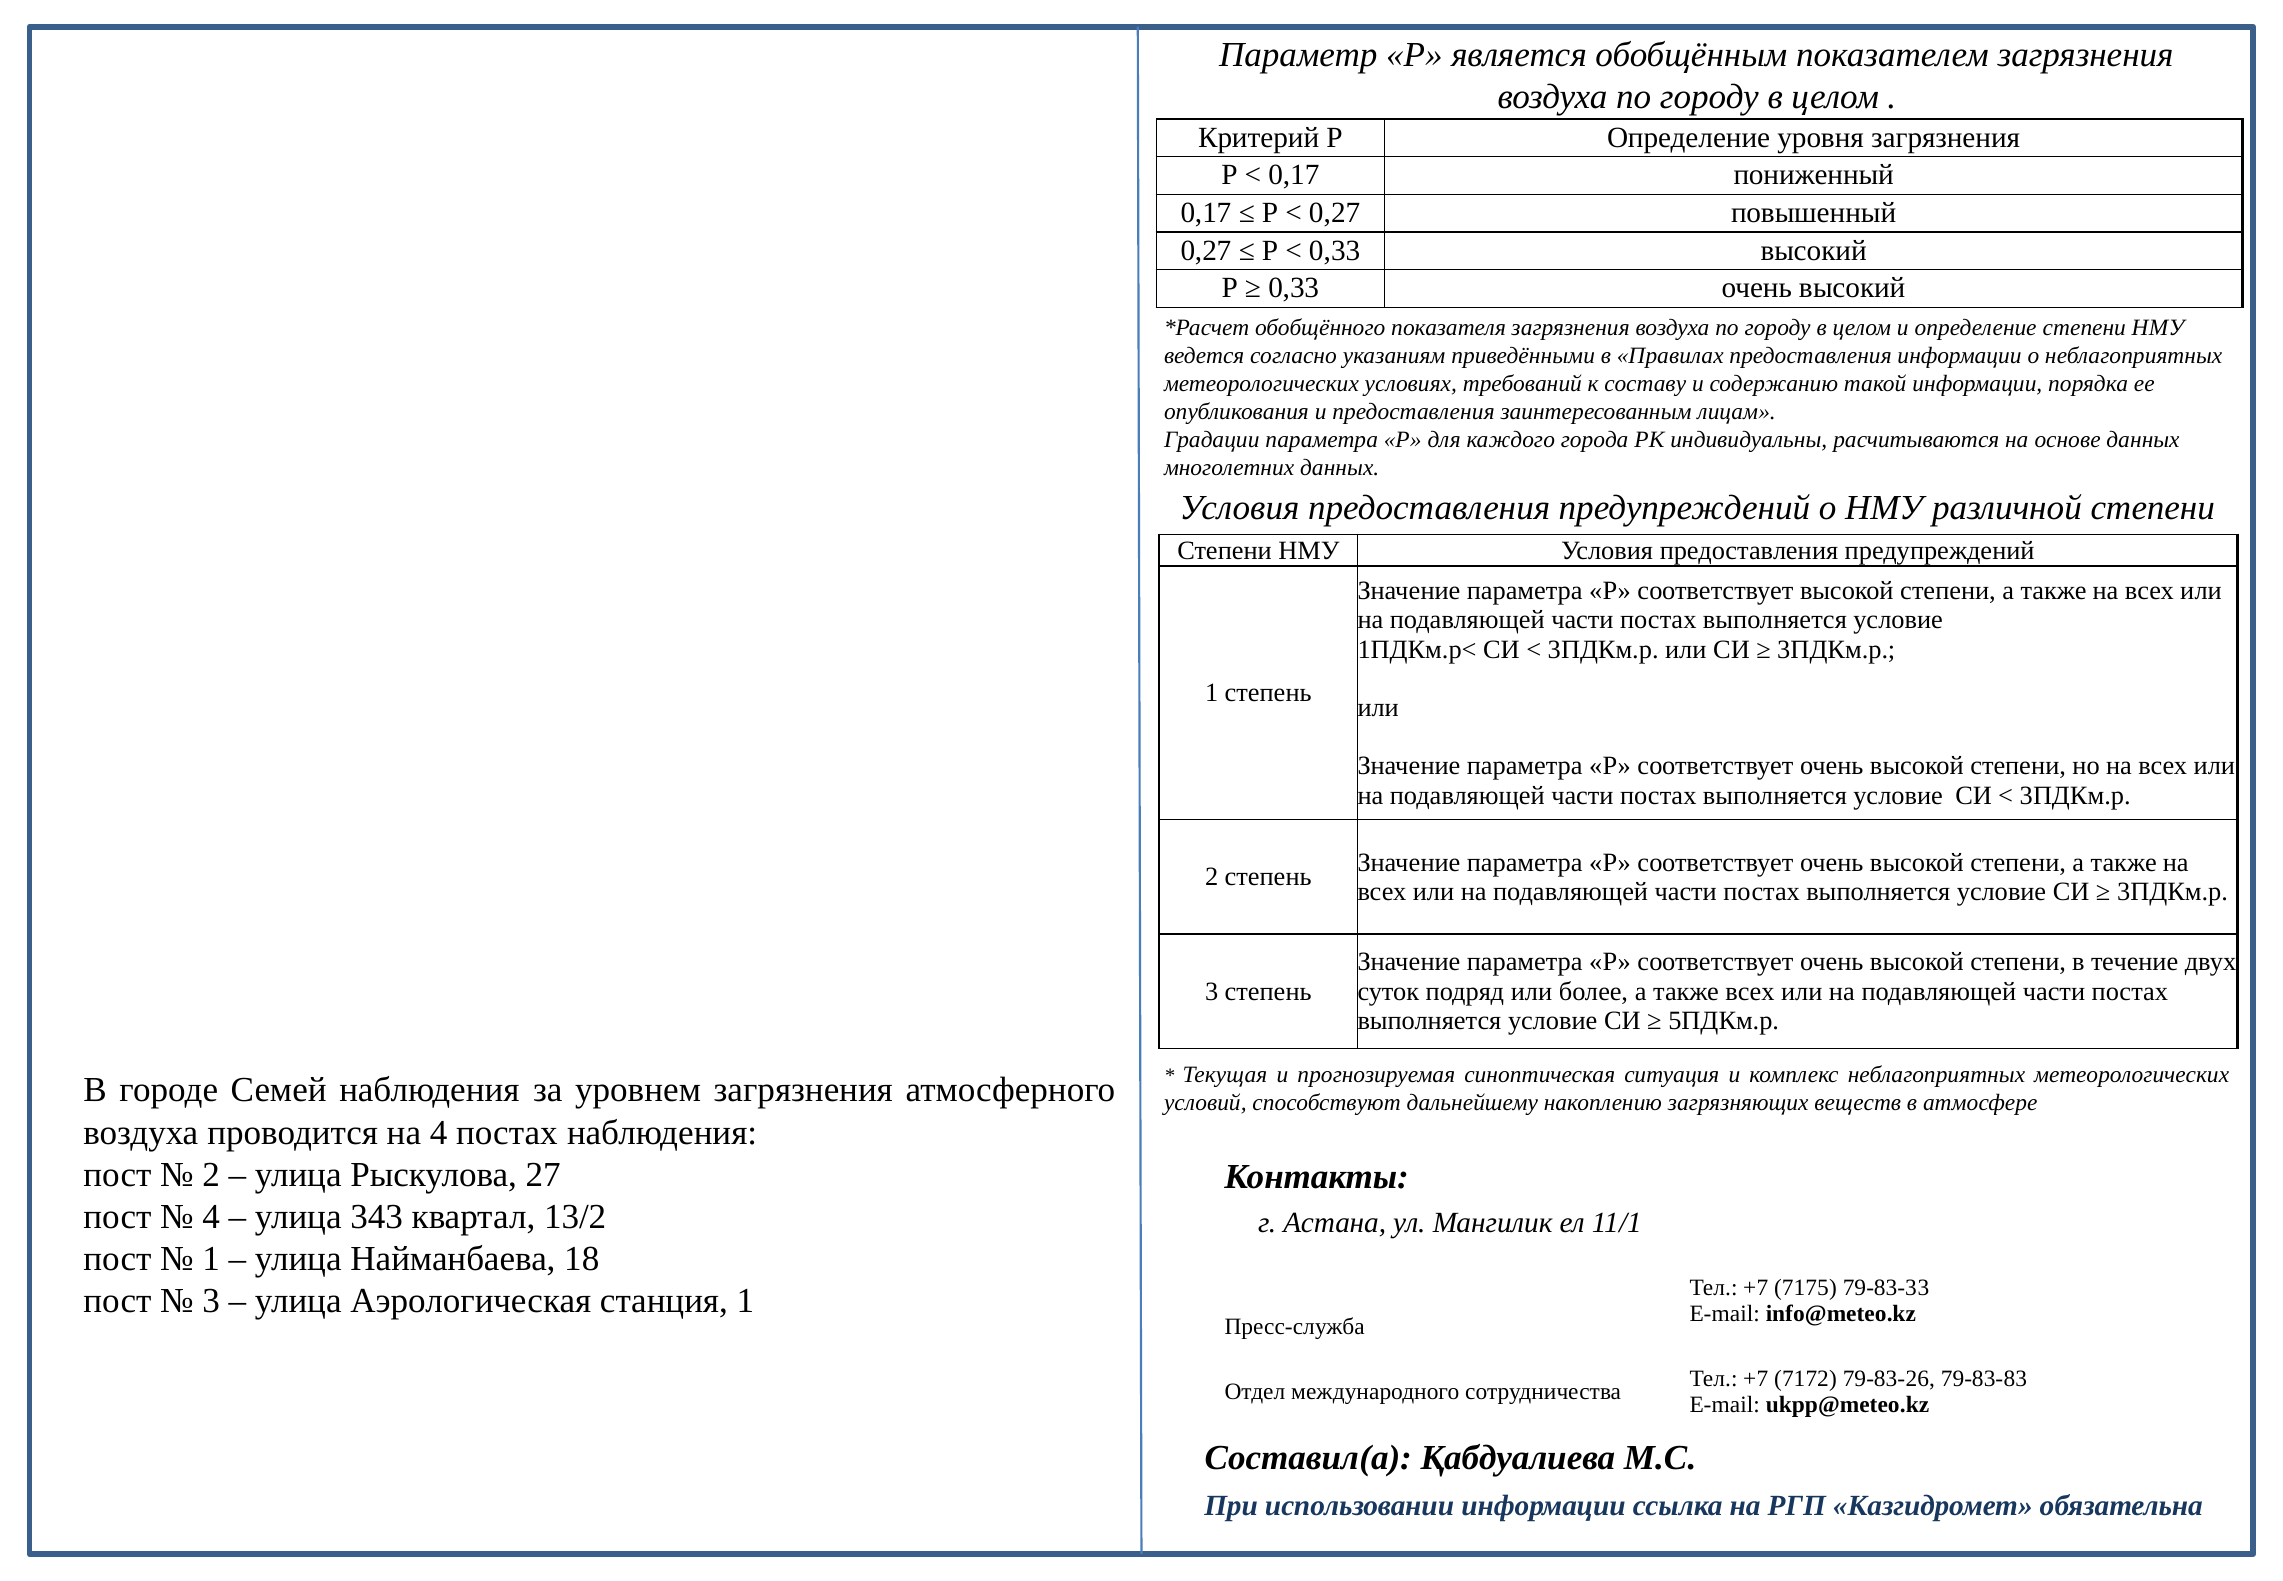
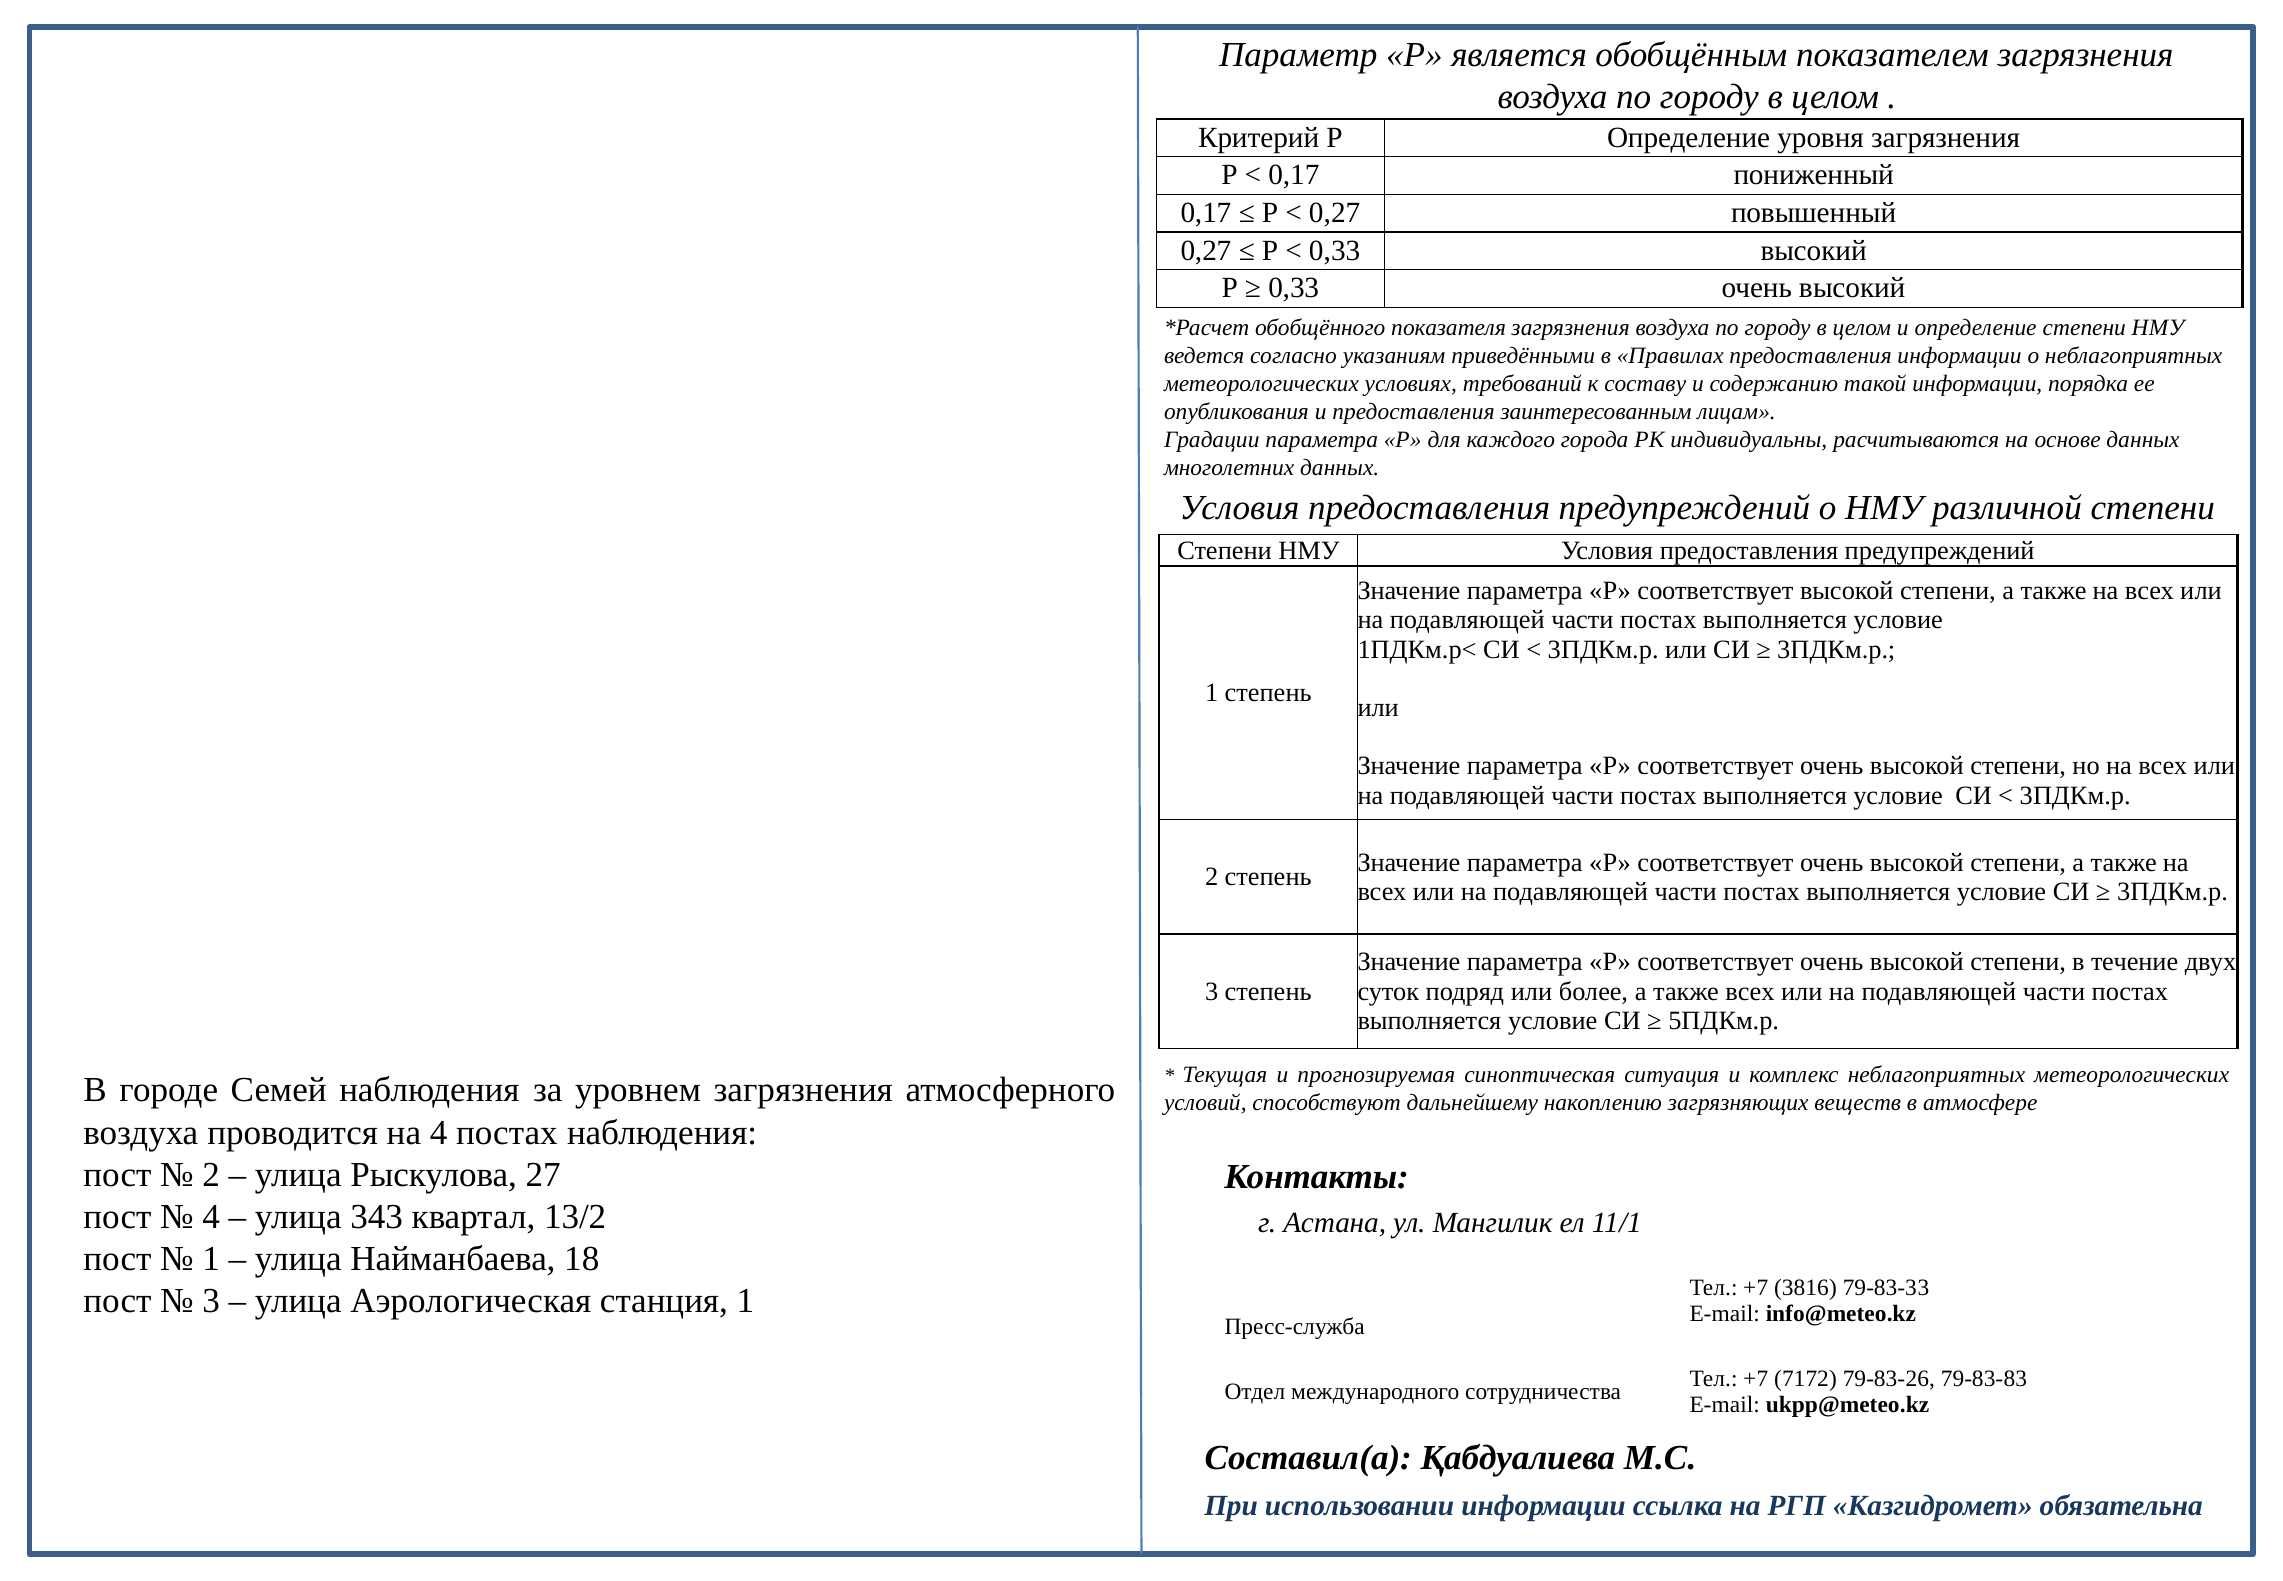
7175: 7175 -> 3816 (1805, 1287)
